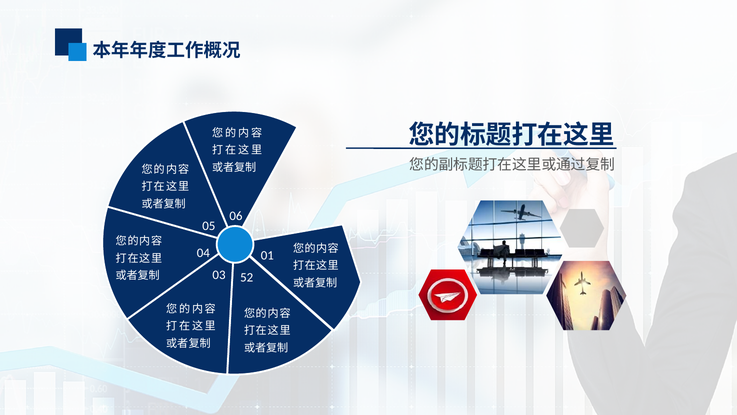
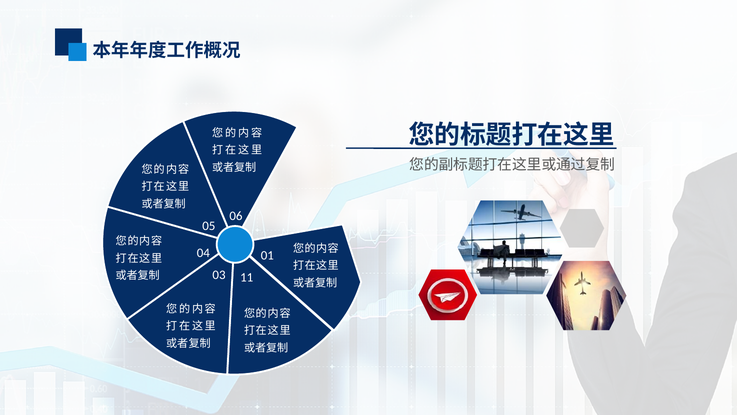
52: 52 -> 11 (247, 277)
